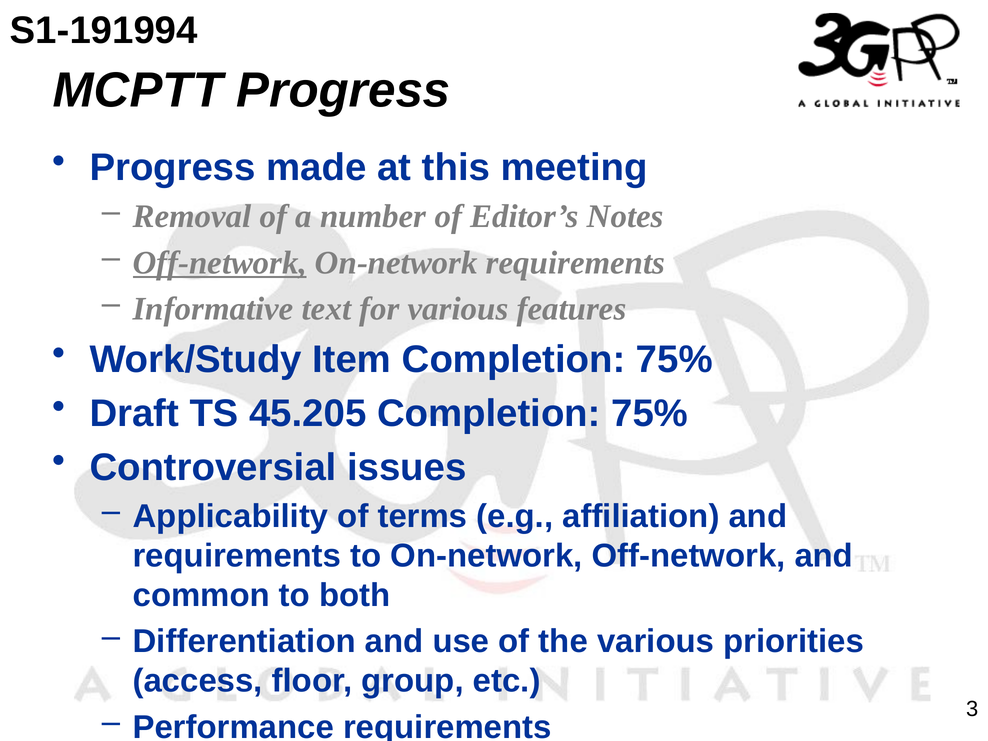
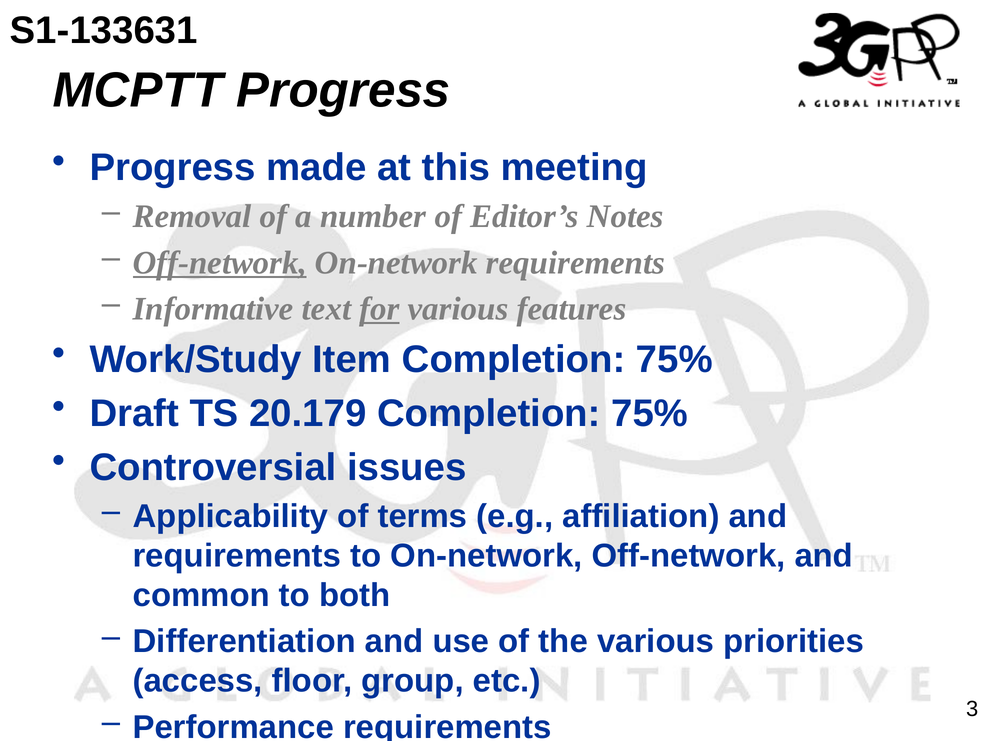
S1-191994: S1-191994 -> S1-133631 (104, 31)
for underline: none -> present (379, 309)
45.205: 45.205 -> 20.179 (308, 414)
